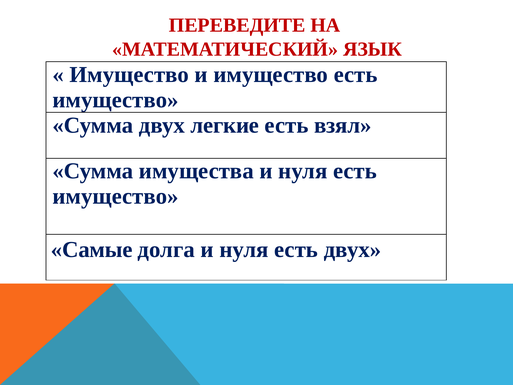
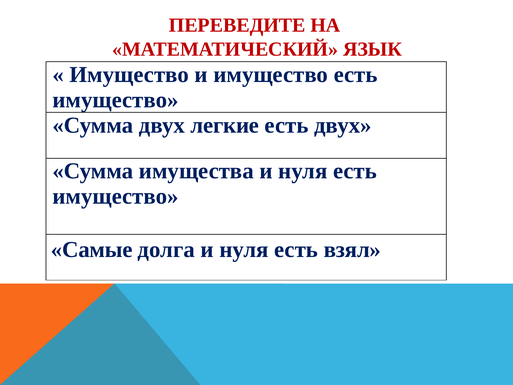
есть взял: взял -> двух (343, 125)
есть двух: двух -> взял (352, 250)
